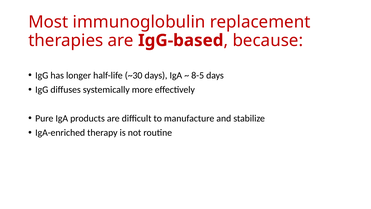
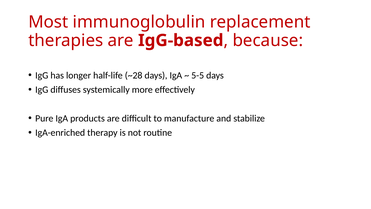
~30: ~30 -> ~28 (134, 75)
8-5: 8-5 -> 5-5 (198, 75)
